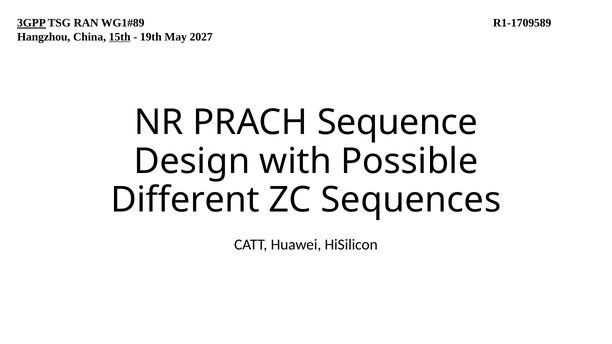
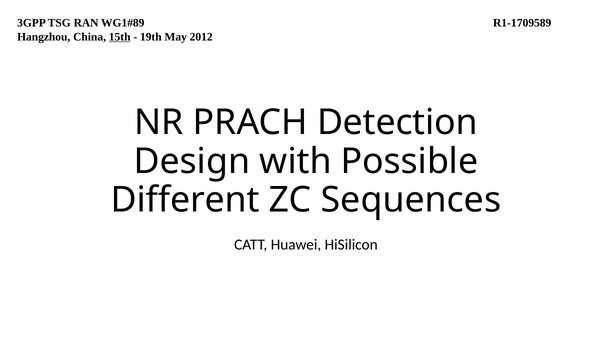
3GPP underline: present -> none (31, 23)
2027: 2027 -> 2012 (201, 37)
Sequence: Sequence -> Detection (397, 123)
